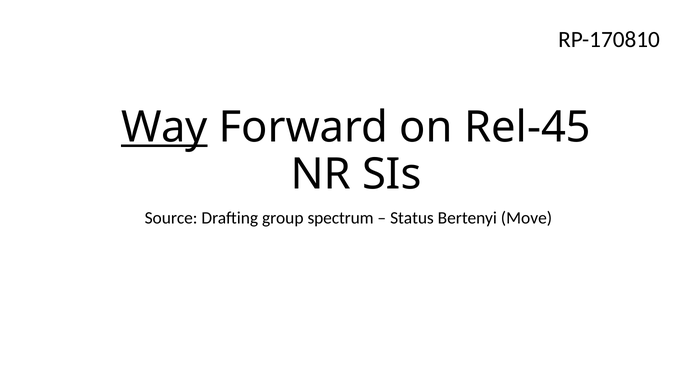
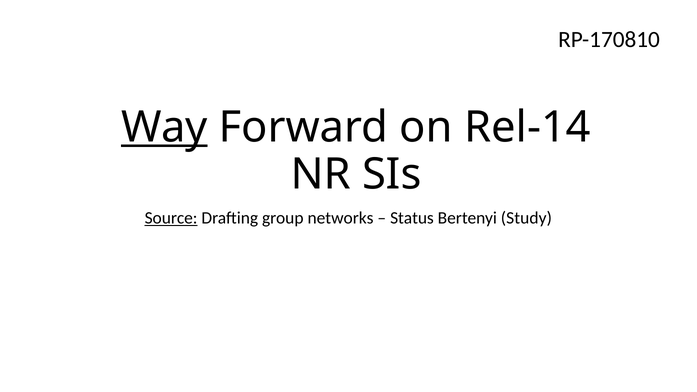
Rel-45: Rel-45 -> Rel-14 (528, 127)
Source underline: none -> present (171, 218)
spectrum: spectrum -> networks (341, 218)
Move: Move -> Study (526, 218)
